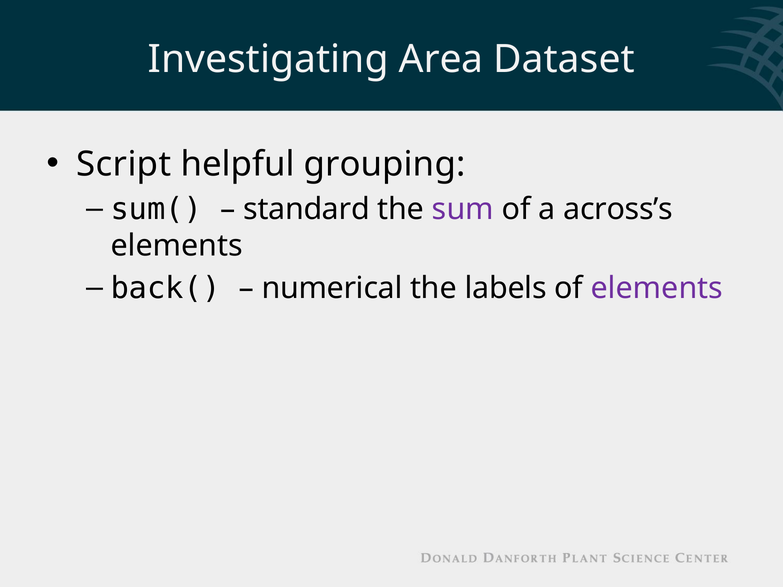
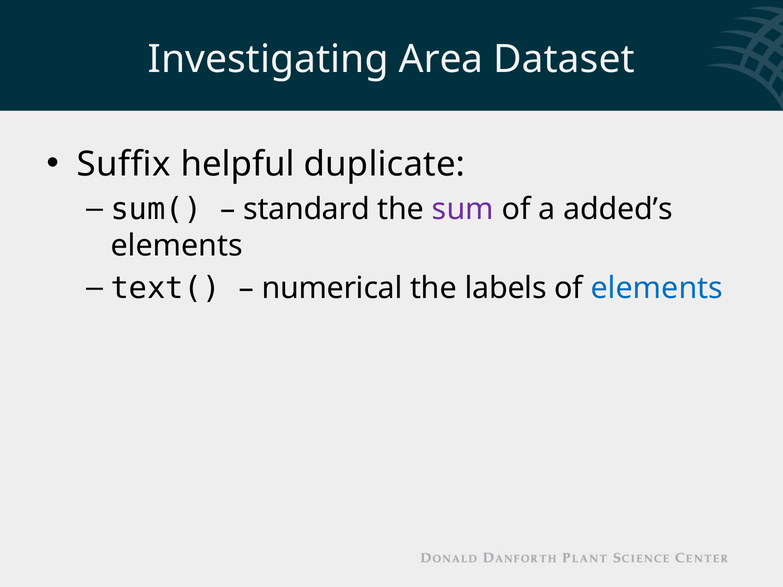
Script: Script -> Suffix (124, 164)
grouping: grouping -> duplicate (384, 164)
across’s: across’s -> added’s (618, 209)
back(: back( -> text( (166, 288)
elements colour: purple -> blue (657, 288)
